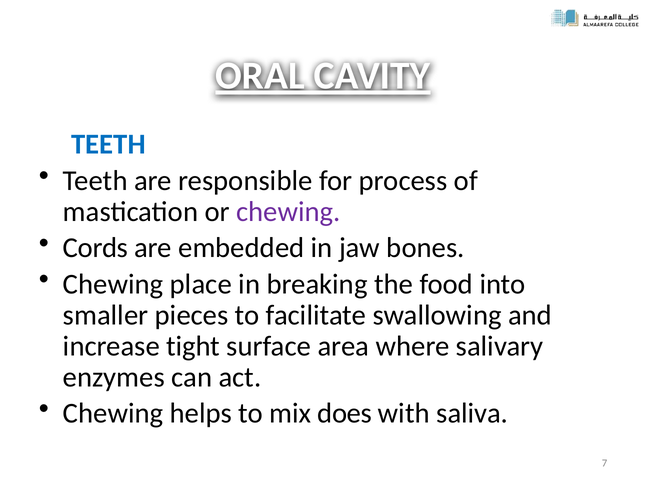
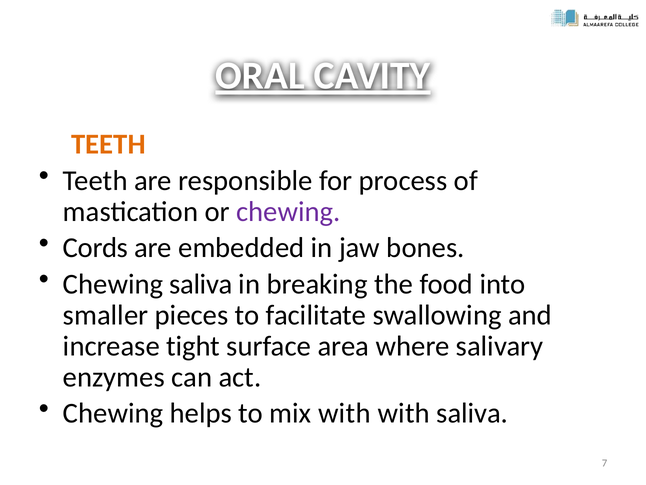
TEETH colour: blue -> orange (108, 144)
Chewing place: place -> saliva (201, 284)
mix does: does -> with (344, 413)
